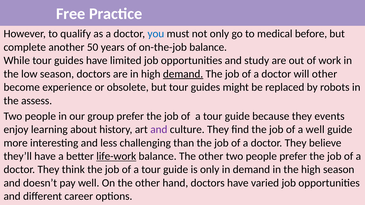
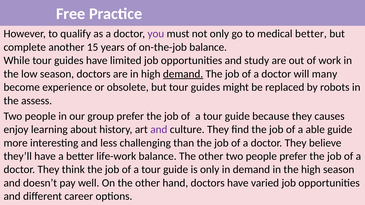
you colour: blue -> purple (156, 34)
medical before: before -> better (311, 34)
50: 50 -> 15 (93, 47)
will other: other -> many (325, 74)
events: events -> causes (330, 116)
a well: well -> able (315, 130)
life-work underline: present -> none (116, 156)
